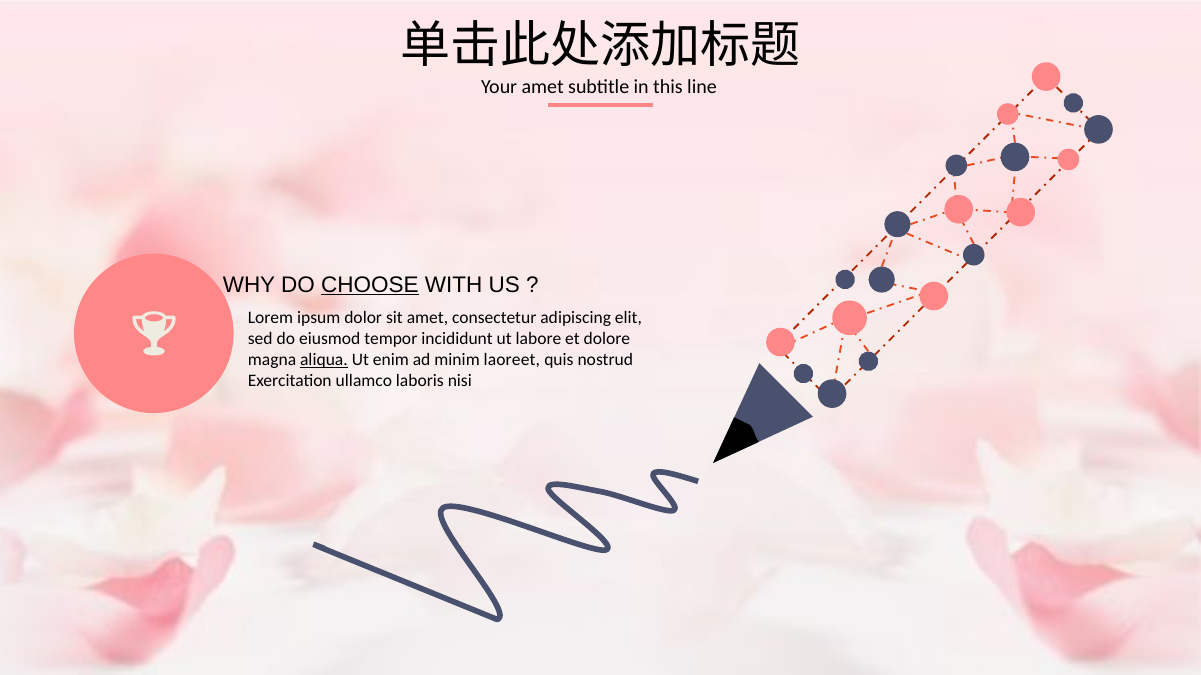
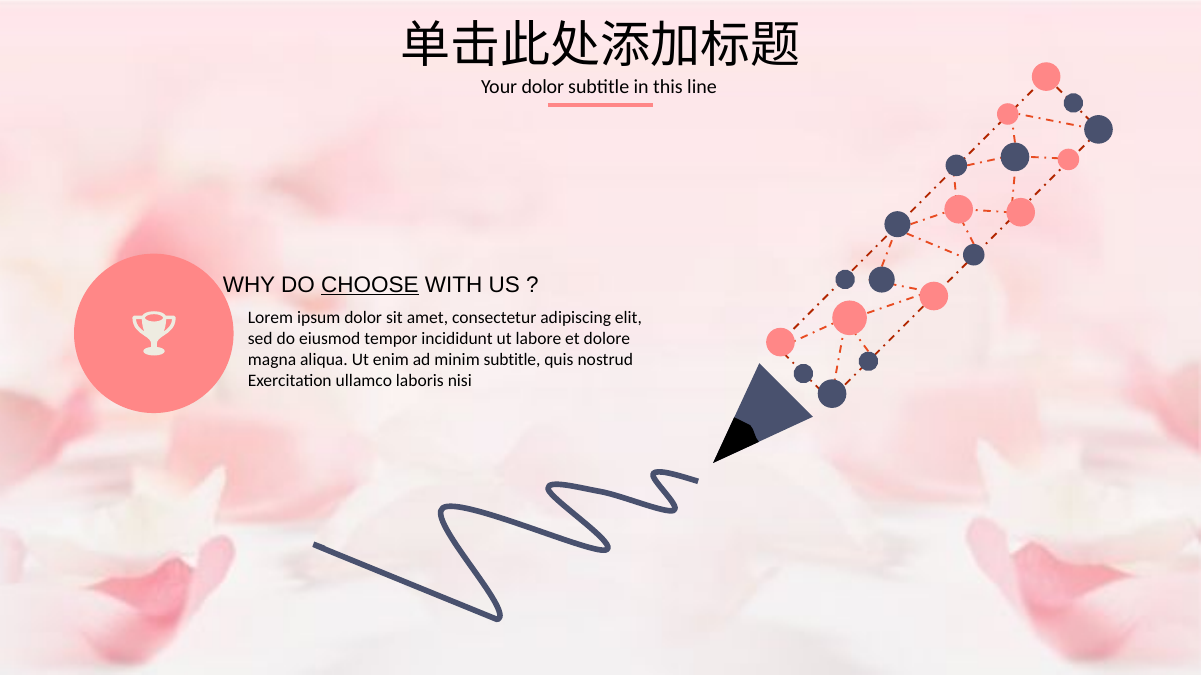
Your amet: amet -> dolor (543, 87)
aliqua underline: present -> none (324, 360)
minim laoreet: laoreet -> subtitle (512, 360)
